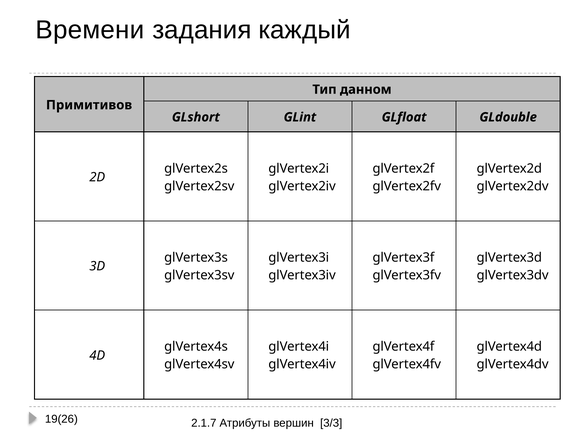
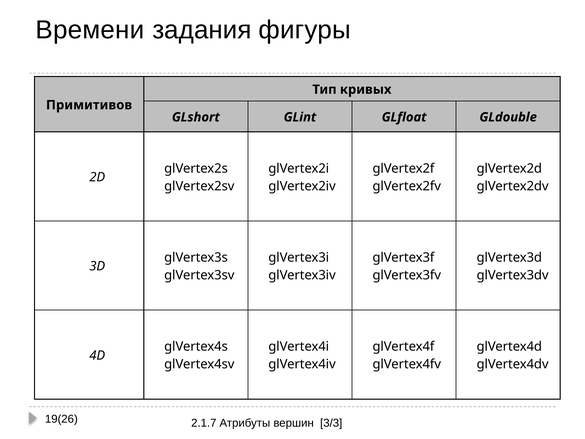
каждый: каждый -> фигуры (305, 30)
данном: данном -> кривых (366, 89)
